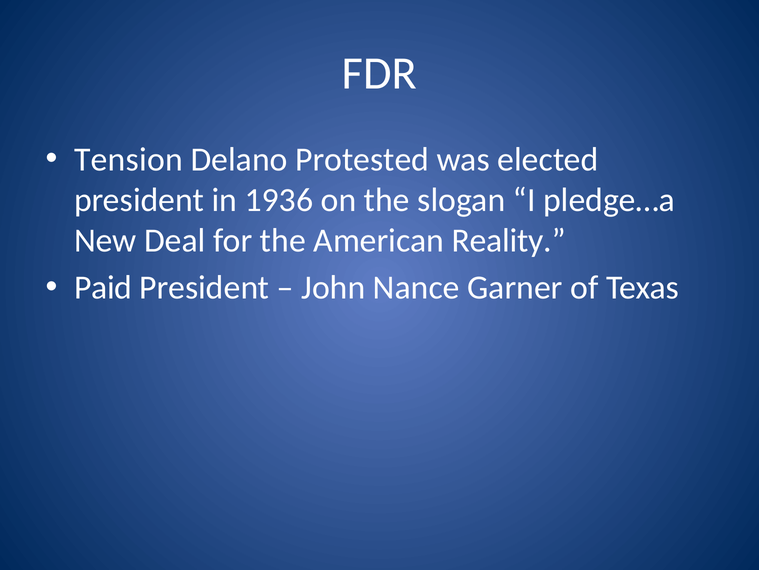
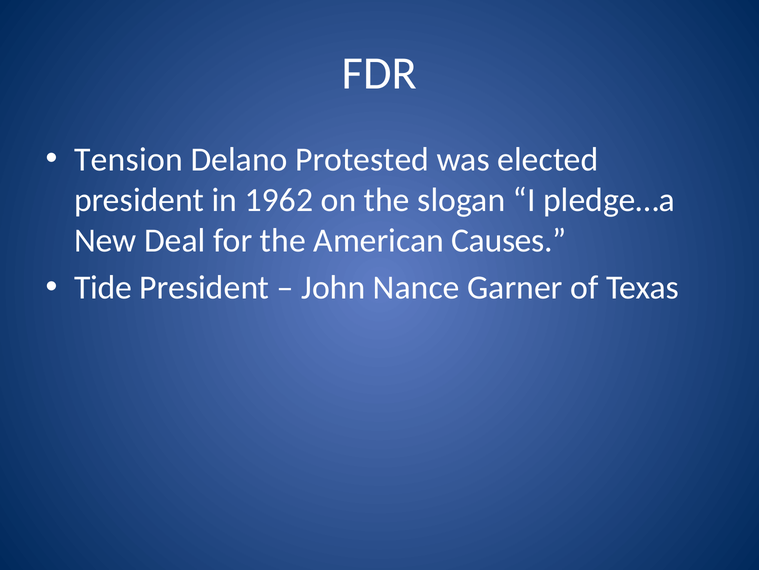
1936: 1936 -> 1962 (279, 200)
Reality: Reality -> Causes (509, 240)
Paid: Paid -> Tide (103, 287)
